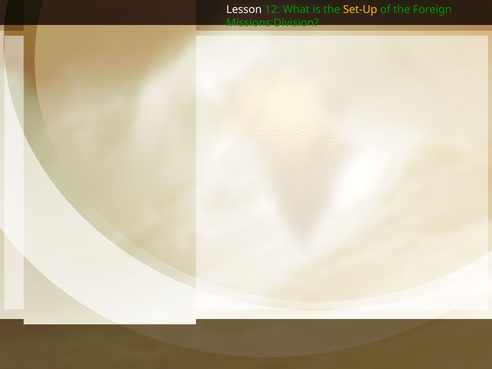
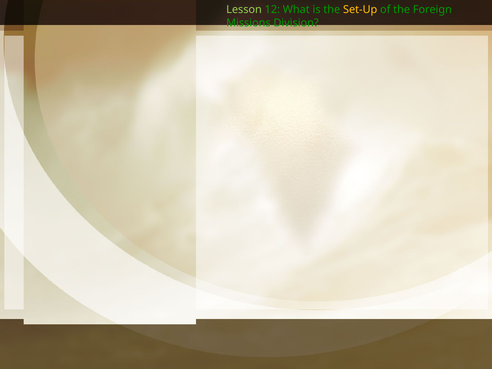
Lesson colour: white -> light green (244, 10)
